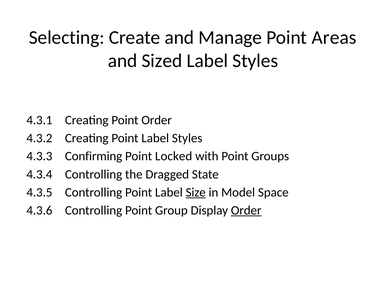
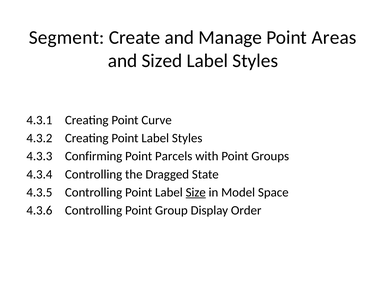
Selecting: Selecting -> Segment (67, 37)
Point Order: Order -> Curve (157, 120)
Locked: Locked -> Parcels (174, 156)
Order underline: present -> none (246, 210)
